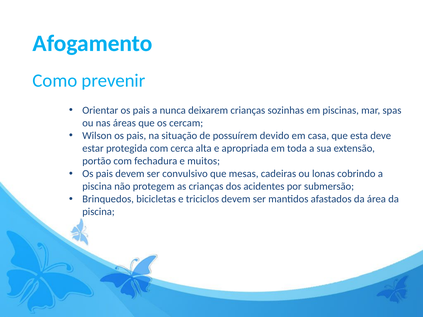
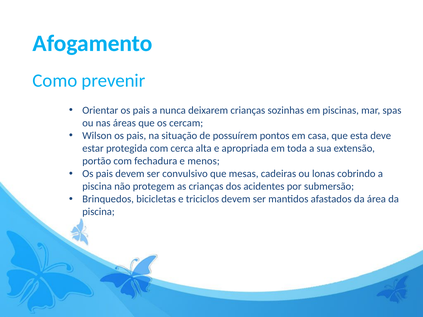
devido: devido -> pontos (275, 136)
muitos: muitos -> menos (204, 161)
